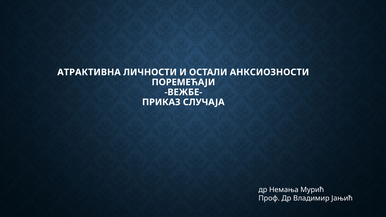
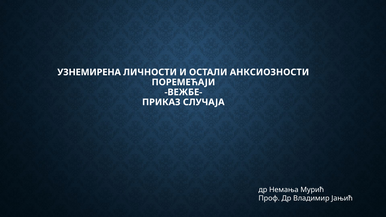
АТРАКТИВНА: АТРАКТИВНА -> УЗНЕМИРЕНА (89, 72)
